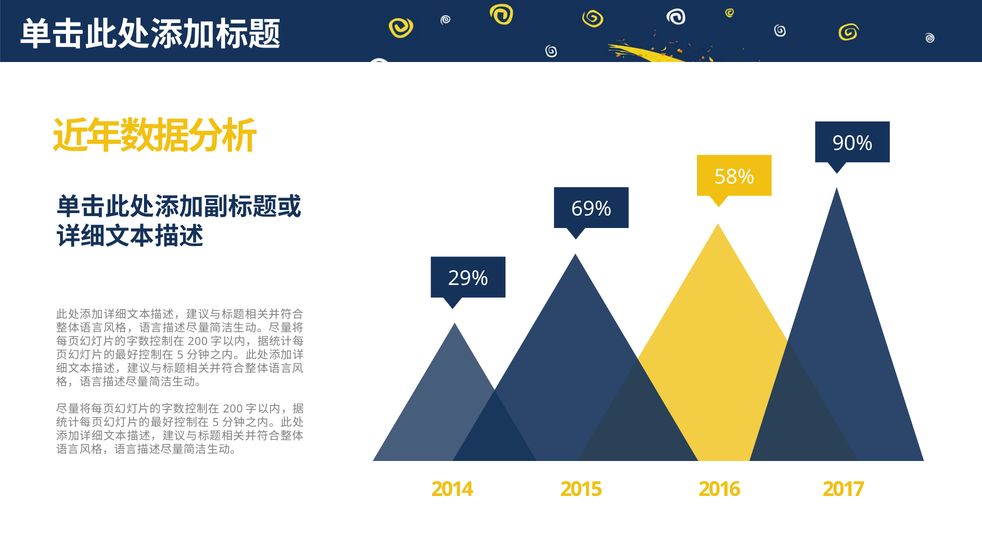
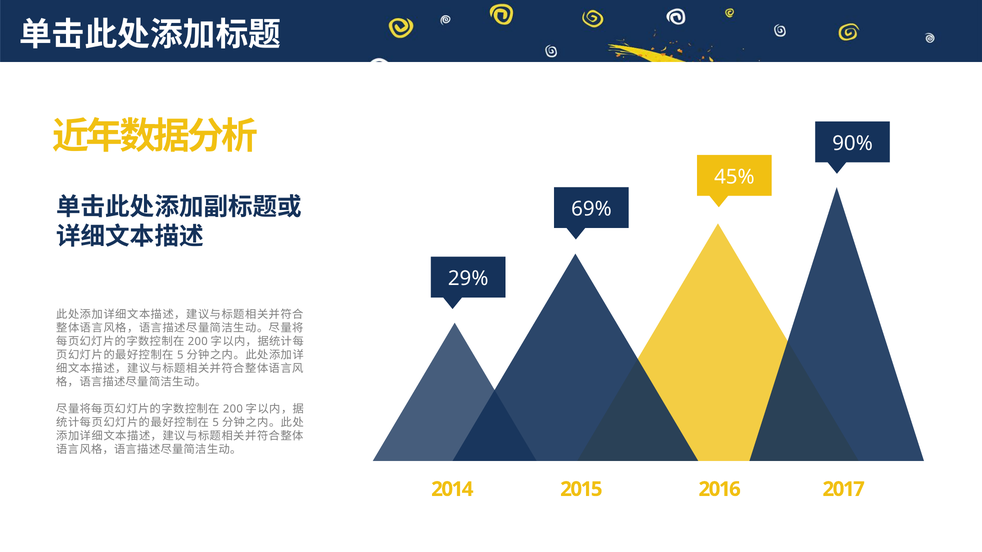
58%: 58% -> 45% (734, 177)
